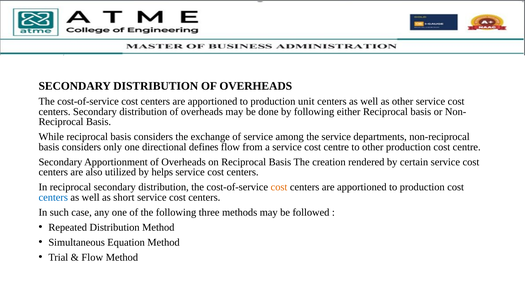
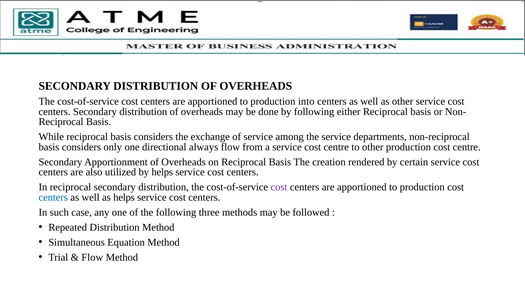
unit: unit -> into (306, 101)
defines: defines -> always (204, 147)
cost colour: orange -> purple (279, 187)
as short: short -> helps (124, 197)
